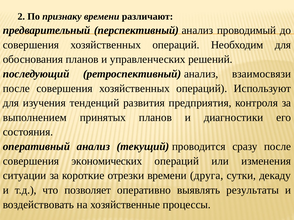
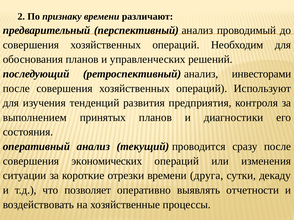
взаимосвязи: взаимосвязи -> инвесторами (262, 74)
результаты: результаты -> отчетности (253, 191)
